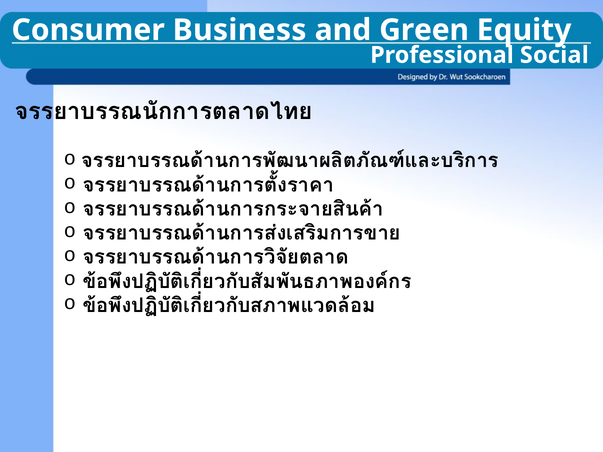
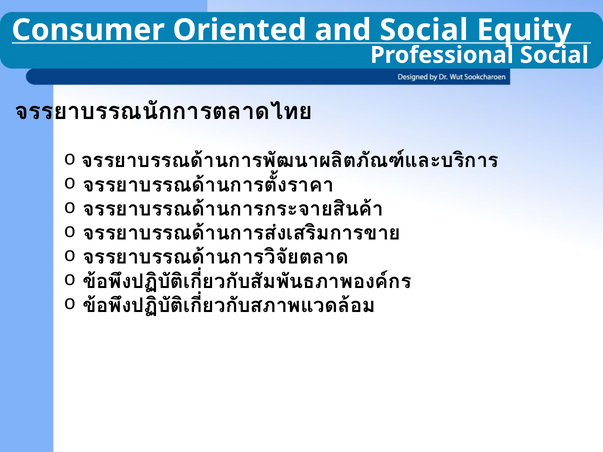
Business: Business -> Oriented (240, 30)
and Green: Green -> Social (424, 30)
